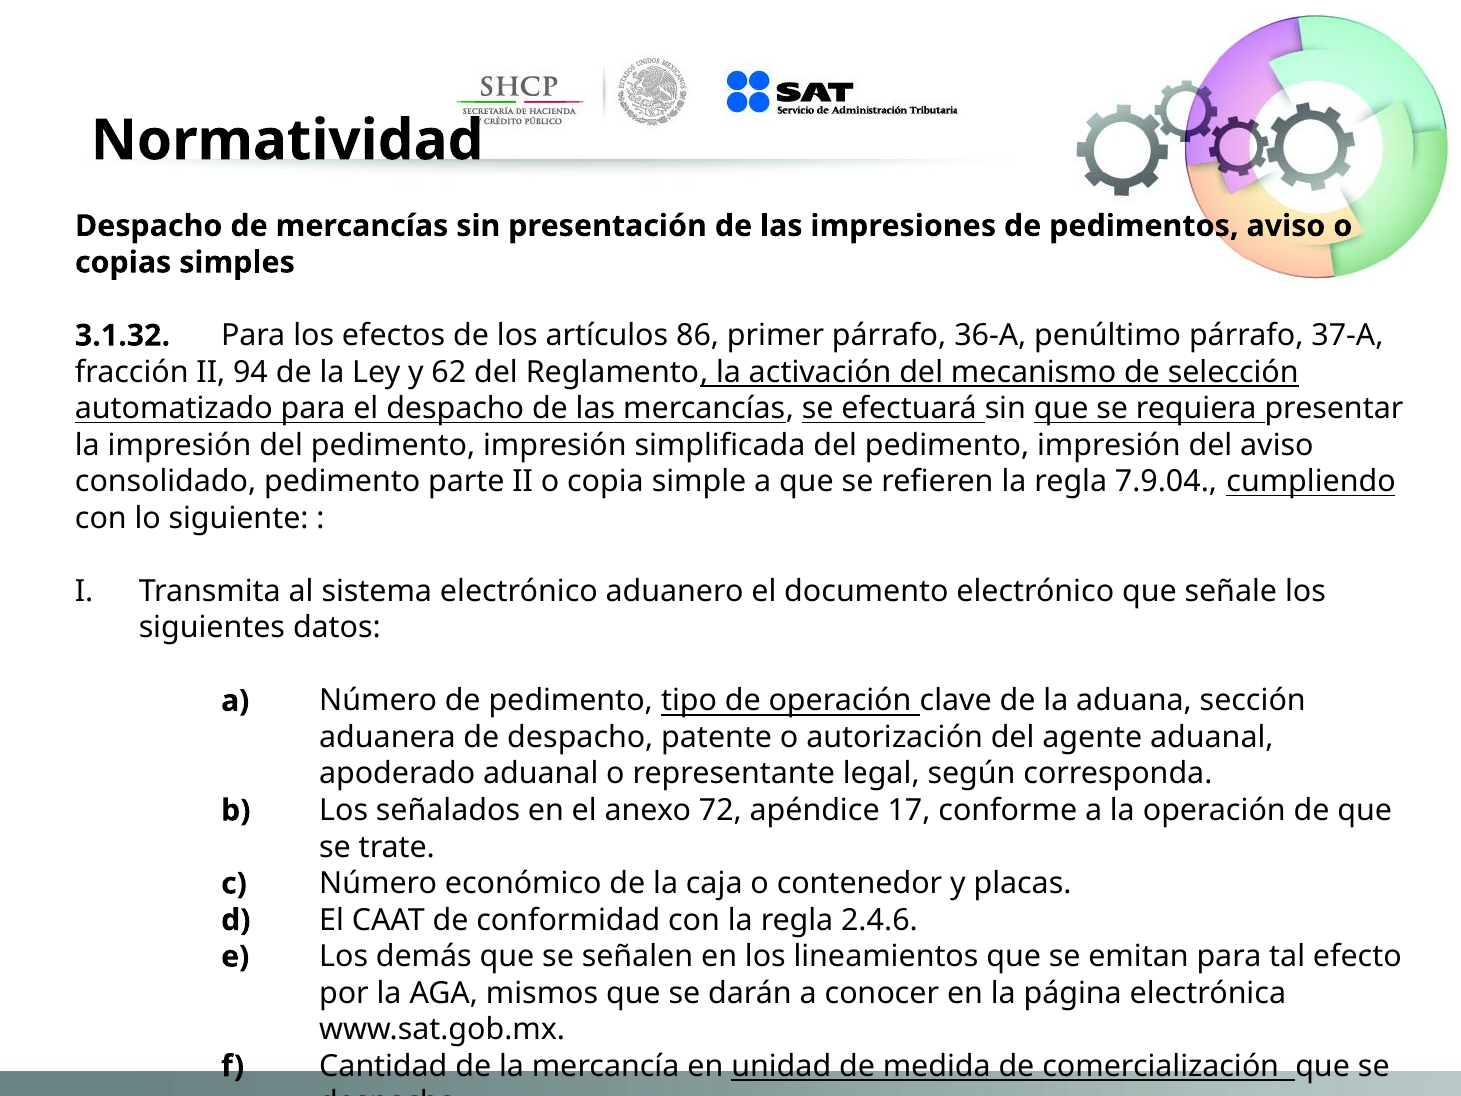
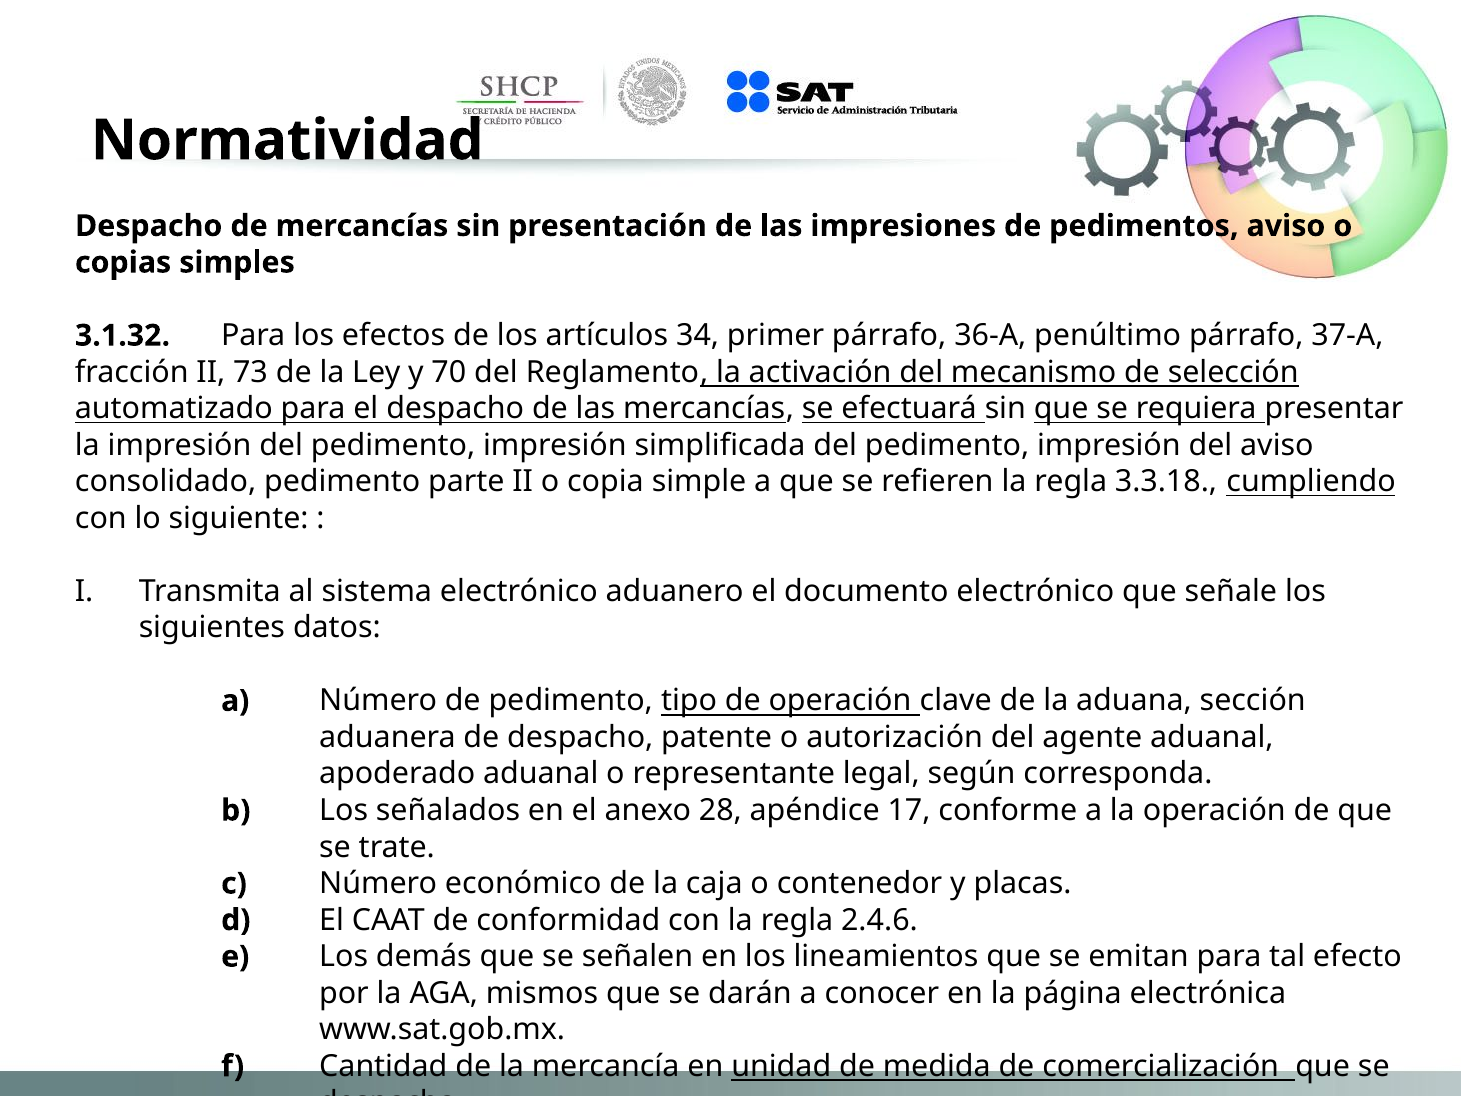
86: 86 -> 34 (698, 335)
94: 94 -> 73 (250, 372)
62: 62 -> 70 (449, 372)
7.9.04: 7.9.04 -> 3.3.18 (1166, 482)
72: 72 -> 28 (720, 810)
